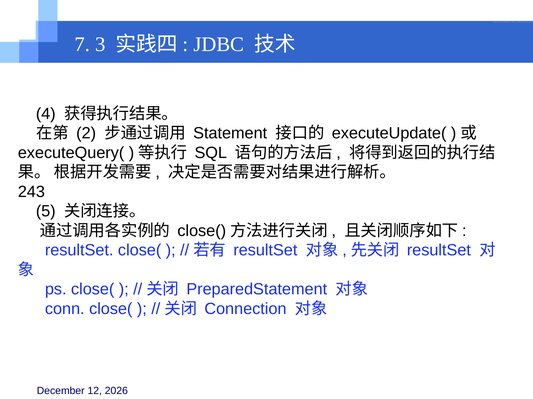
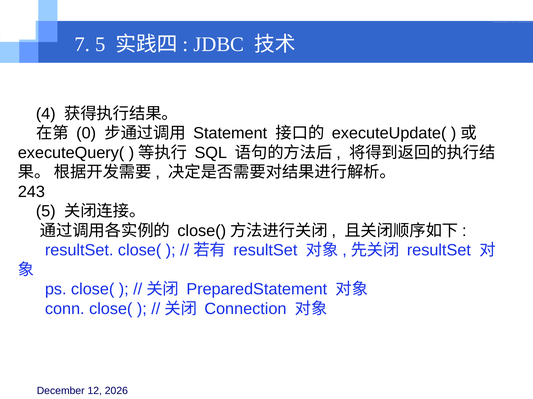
7 3: 3 -> 5 (100, 44)
2: 2 -> 0 (86, 133)
